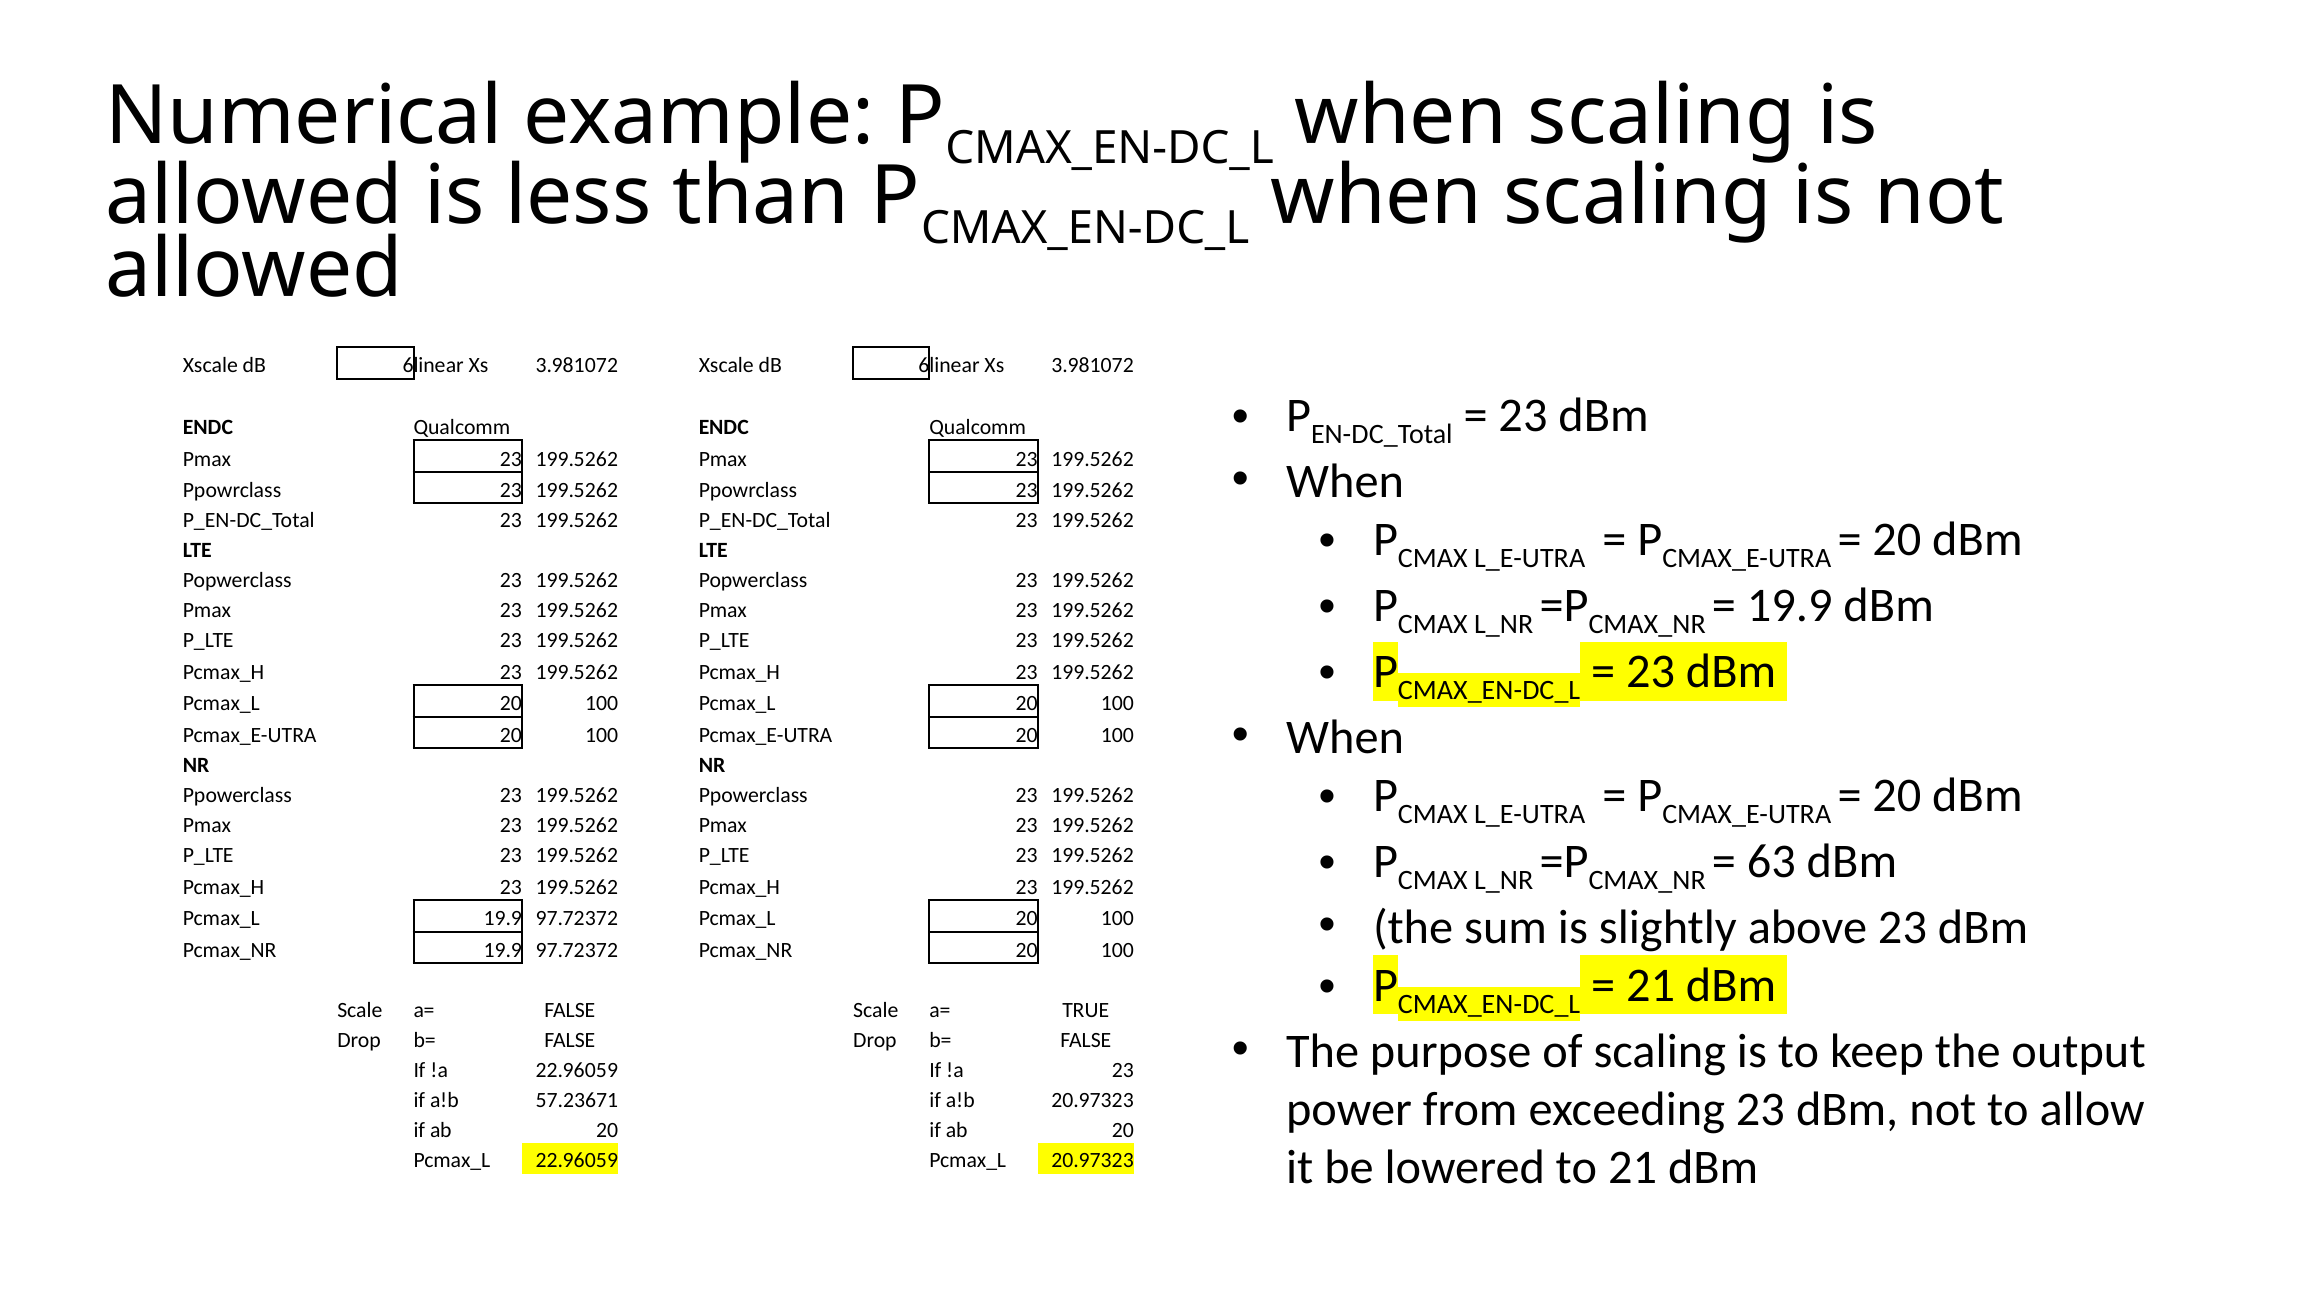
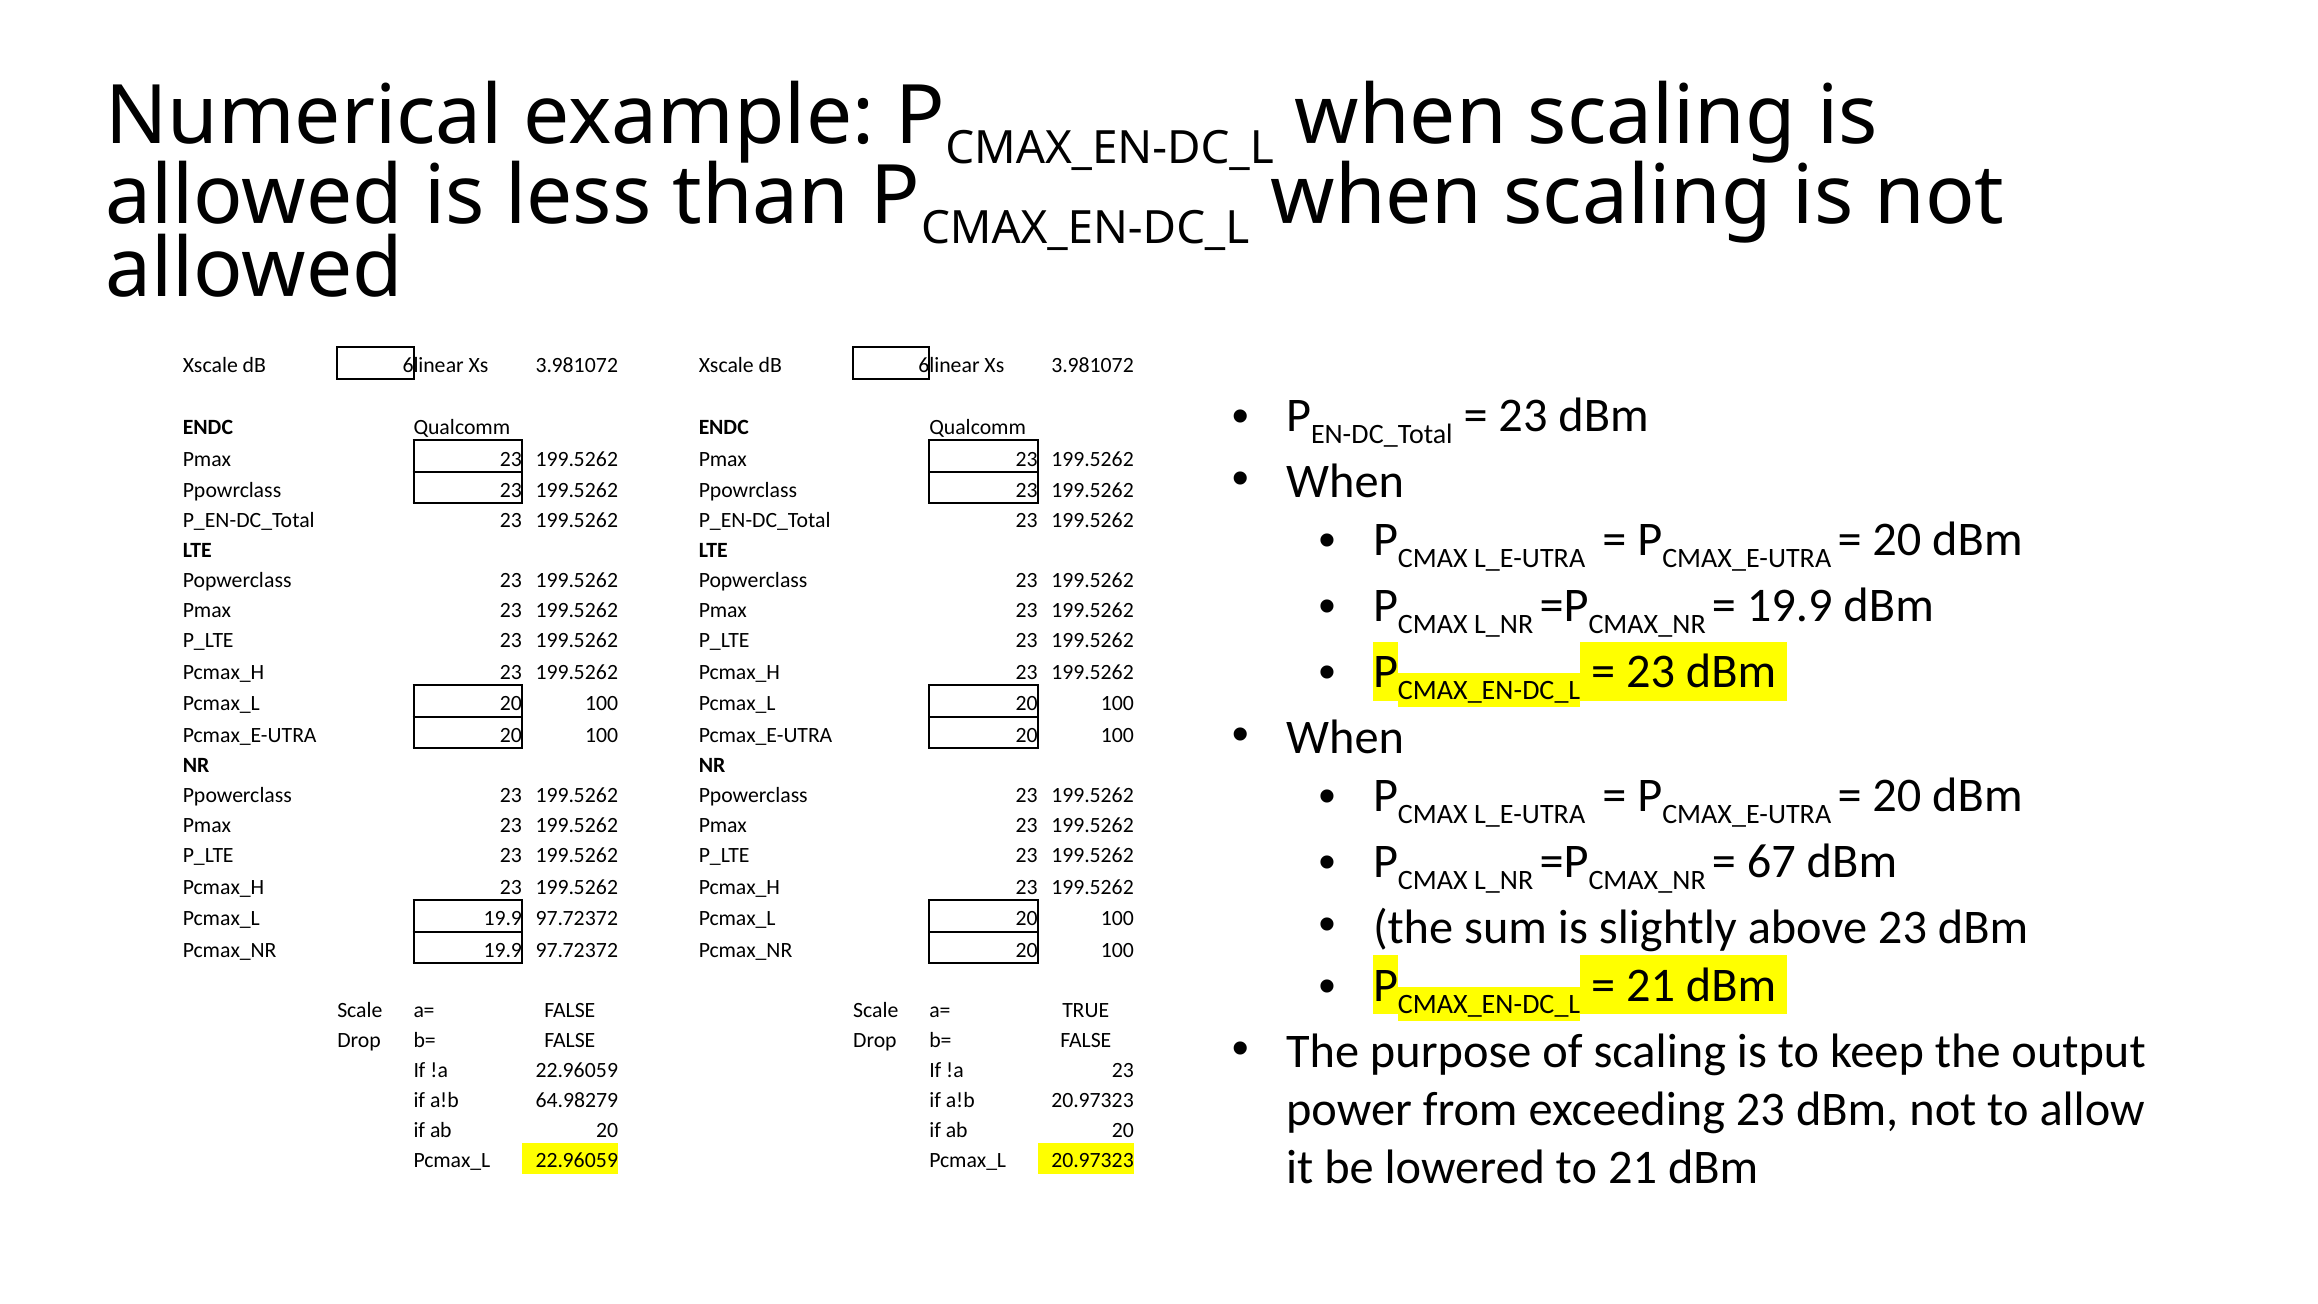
63: 63 -> 67 (1771, 861)
57.23671: 57.23671 -> 64.98279 (577, 1100)
